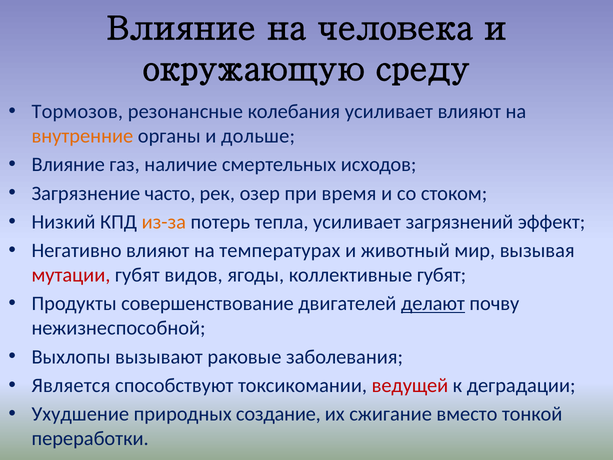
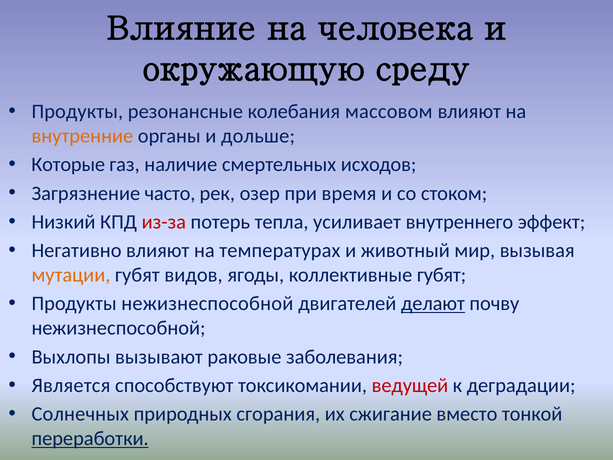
Тормозов: Тормозов -> Продукты (77, 111)
колебания усиливает: усиливает -> массовом (389, 111)
Влияние: Влияние -> Которые (68, 165)
из-за colour: orange -> red (164, 222)
загрязнений: загрязнений -> внутреннего (459, 222)
мутации colour: red -> orange (71, 275)
Продукты совершенствование: совершенствование -> нежизнеспособной (207, 303)
Ухудшение: Ухудшение -> Солнечных (80, 414)
создание: создание -> сгорания (278, 414)
переработки underline: none -> present (90, 438)
